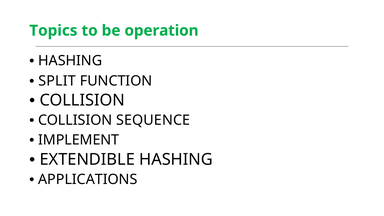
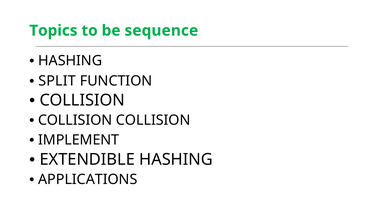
operation: operation -> sequence (161, 31)
COLLISION SEQUENCE: SEQUENCE -> COLLISION (153, 120)
